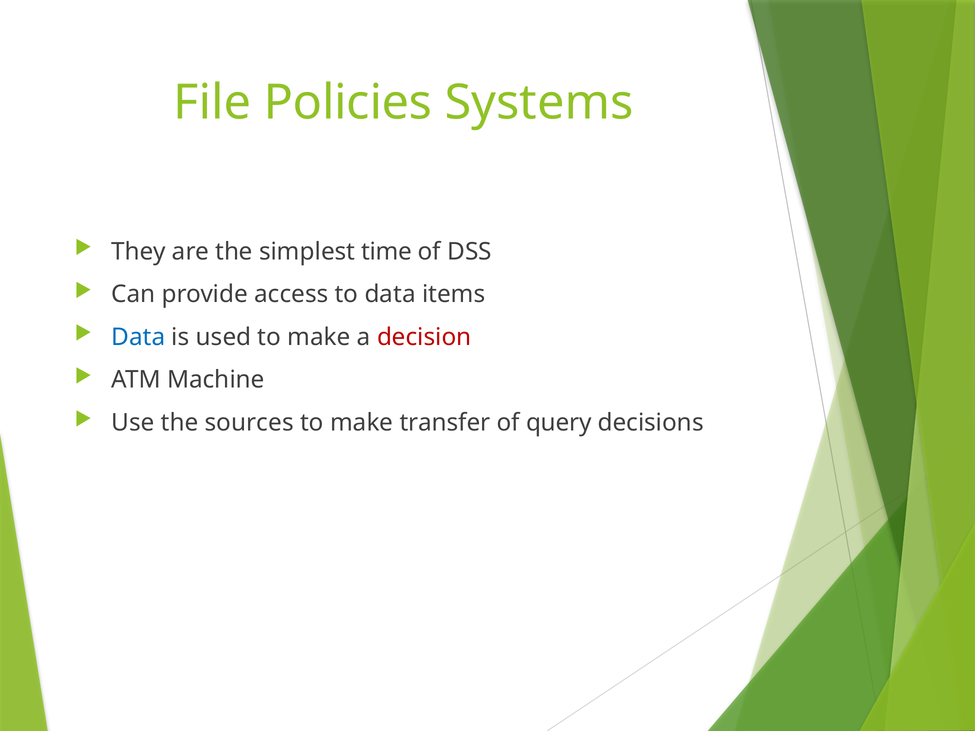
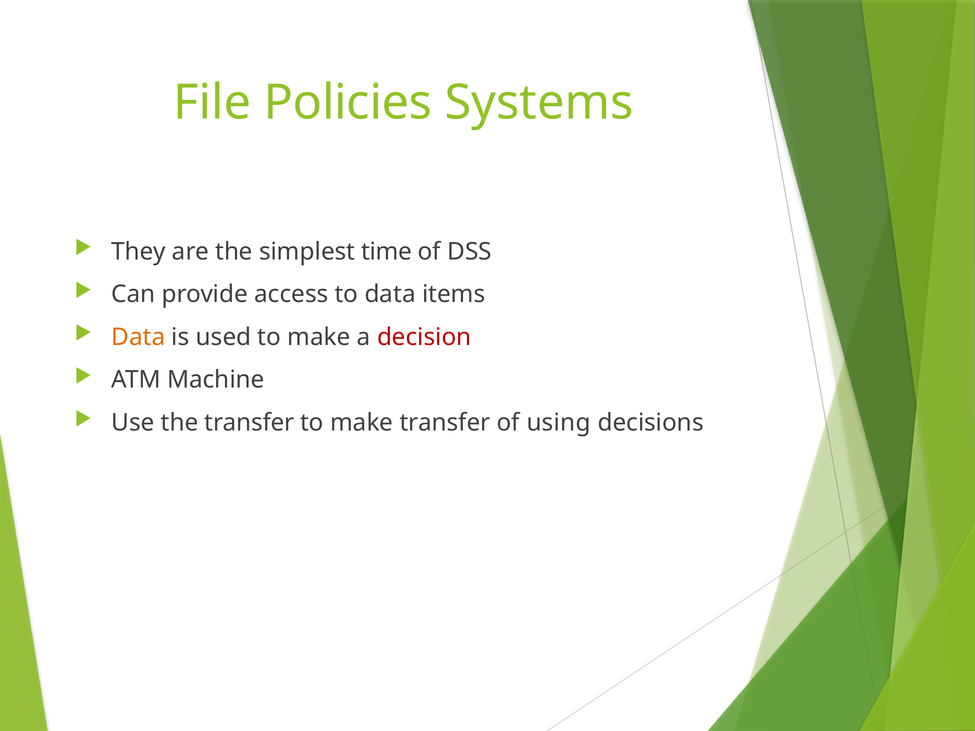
Data colour: blue -> orange (138, 337)
the sources: sources -> transfer (249, 423)
query: query -> using (559, 423)
